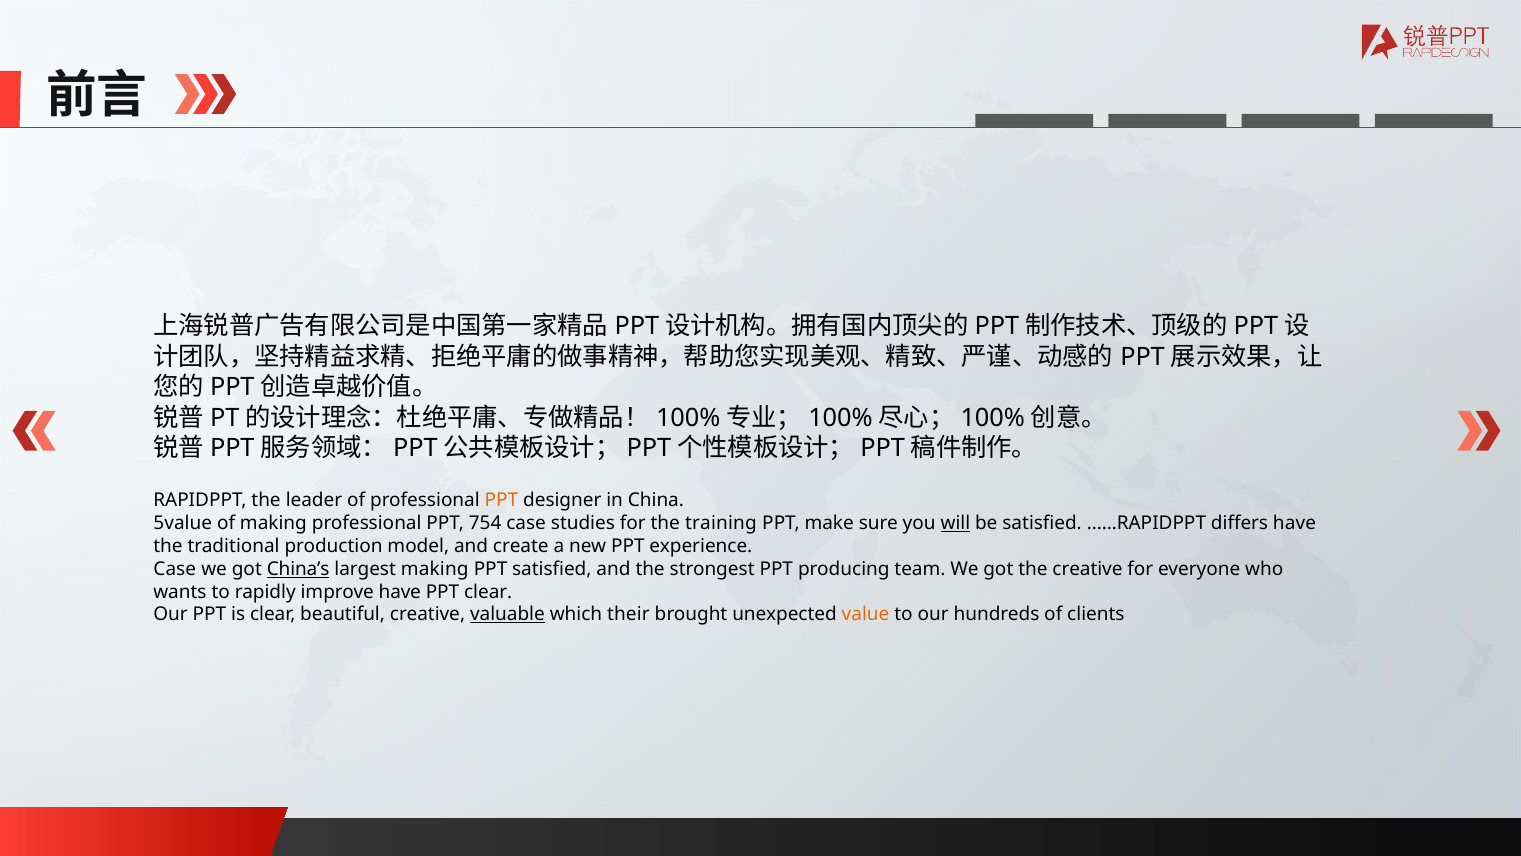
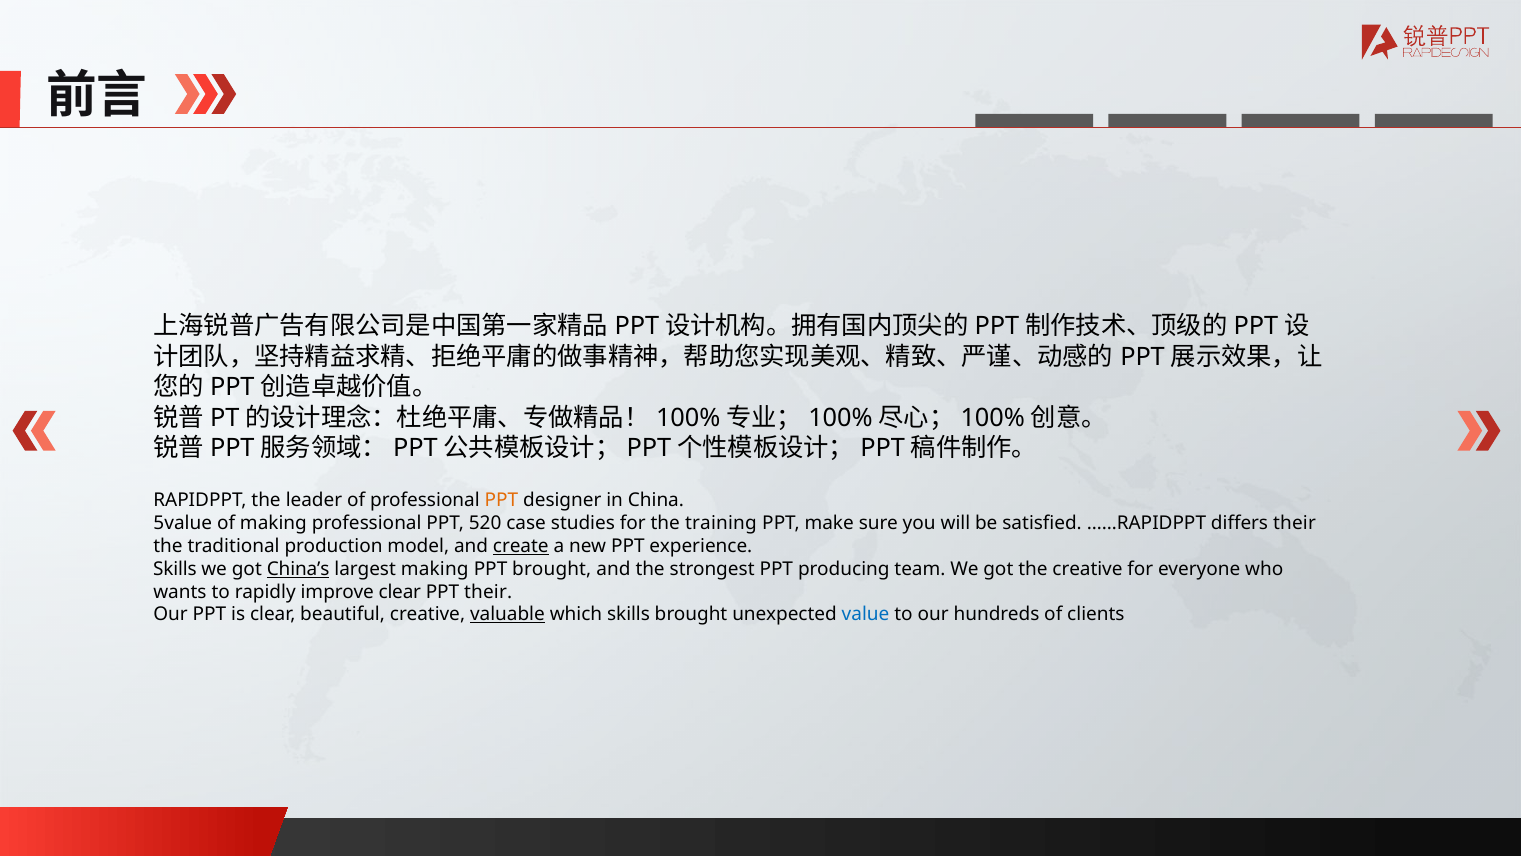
754: 754 -> 520 (485, 523)
will underline: present -> none (955, 523)
differs have: have -> their (1294, 523)
create underline: none -> present (521, 546)
Case: Case -> Skills (175, 569)
PPT satisfied: satisfied -> brought (552, 569)
improve have: have -> clear (400, 592)
PPT clear: clear -> their (488, 592)
which their: their -> skills (629, 614)
value colour: orange -> blue (866, 614)
